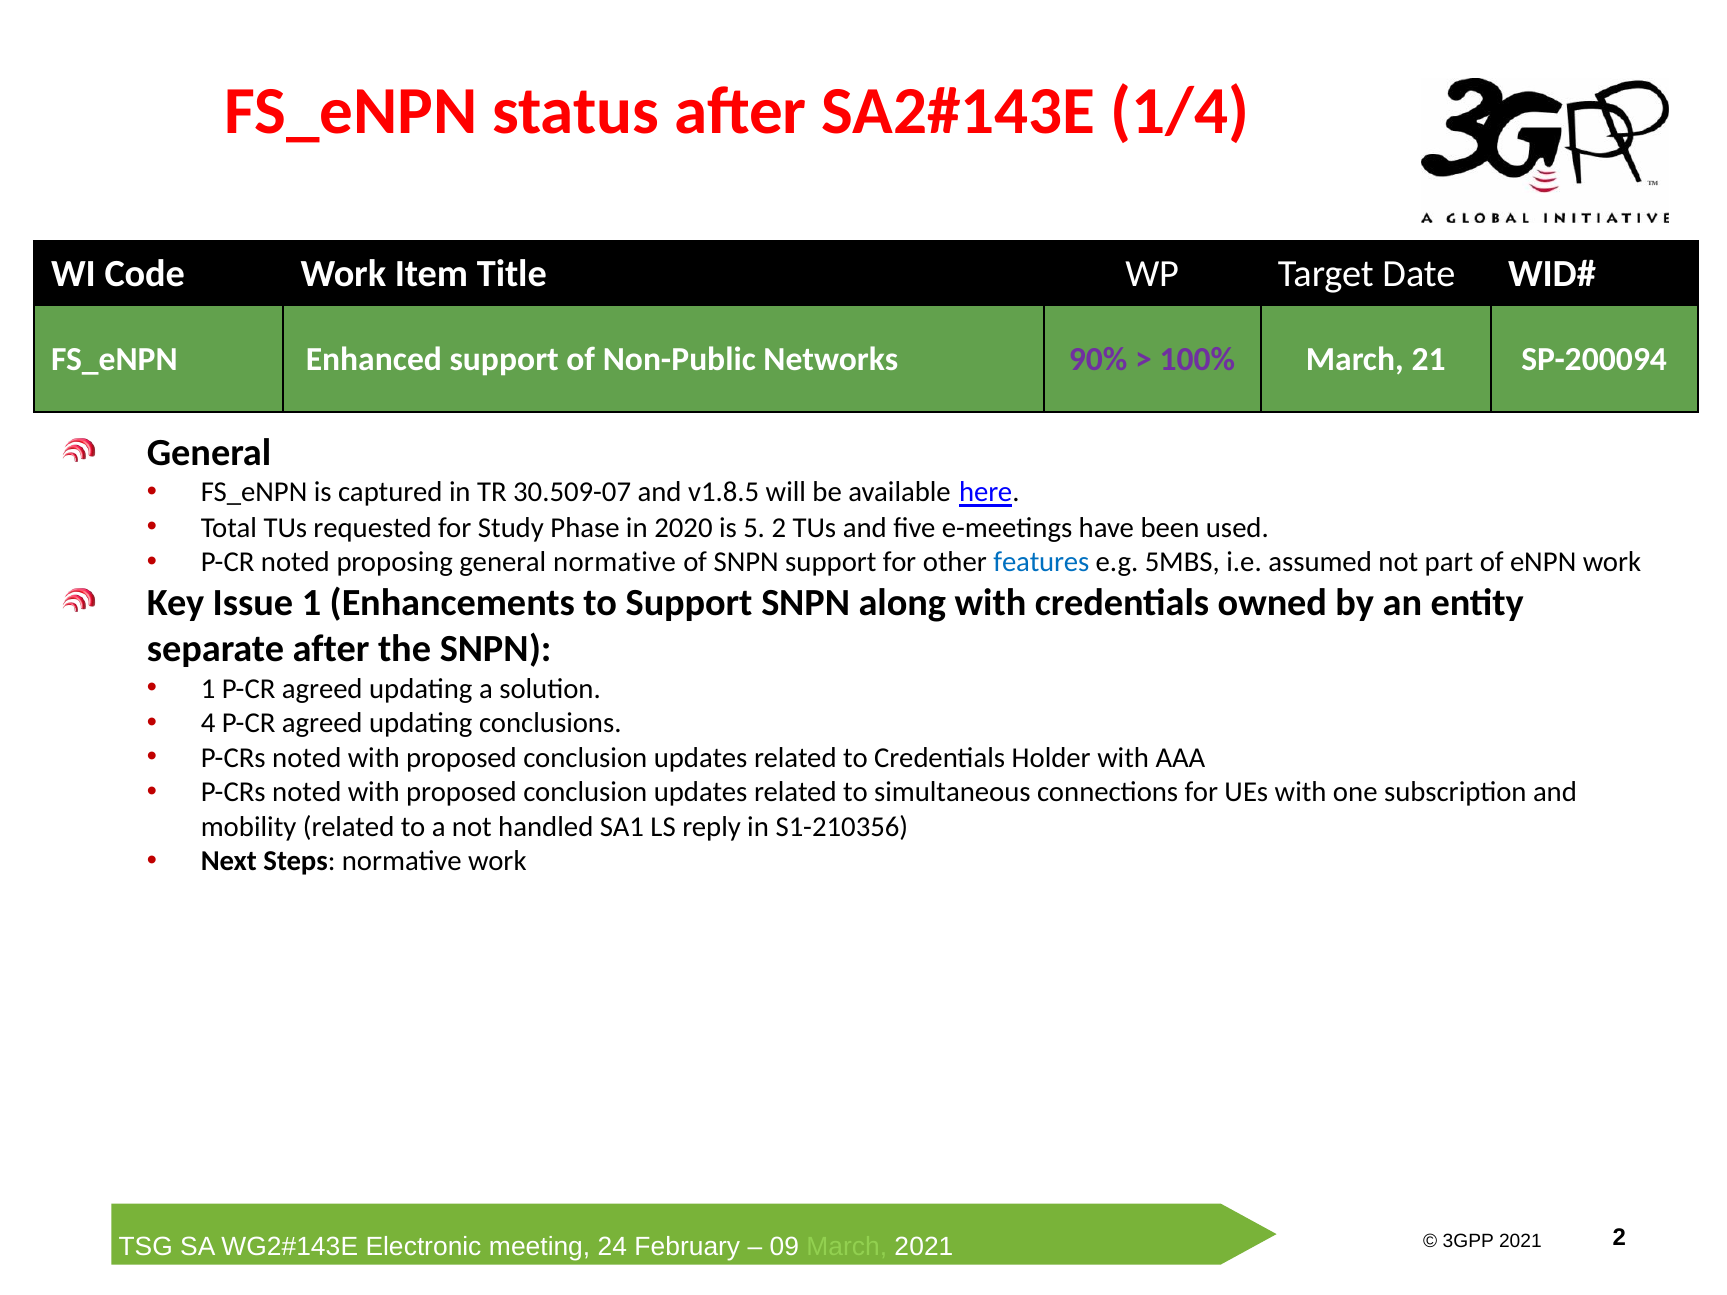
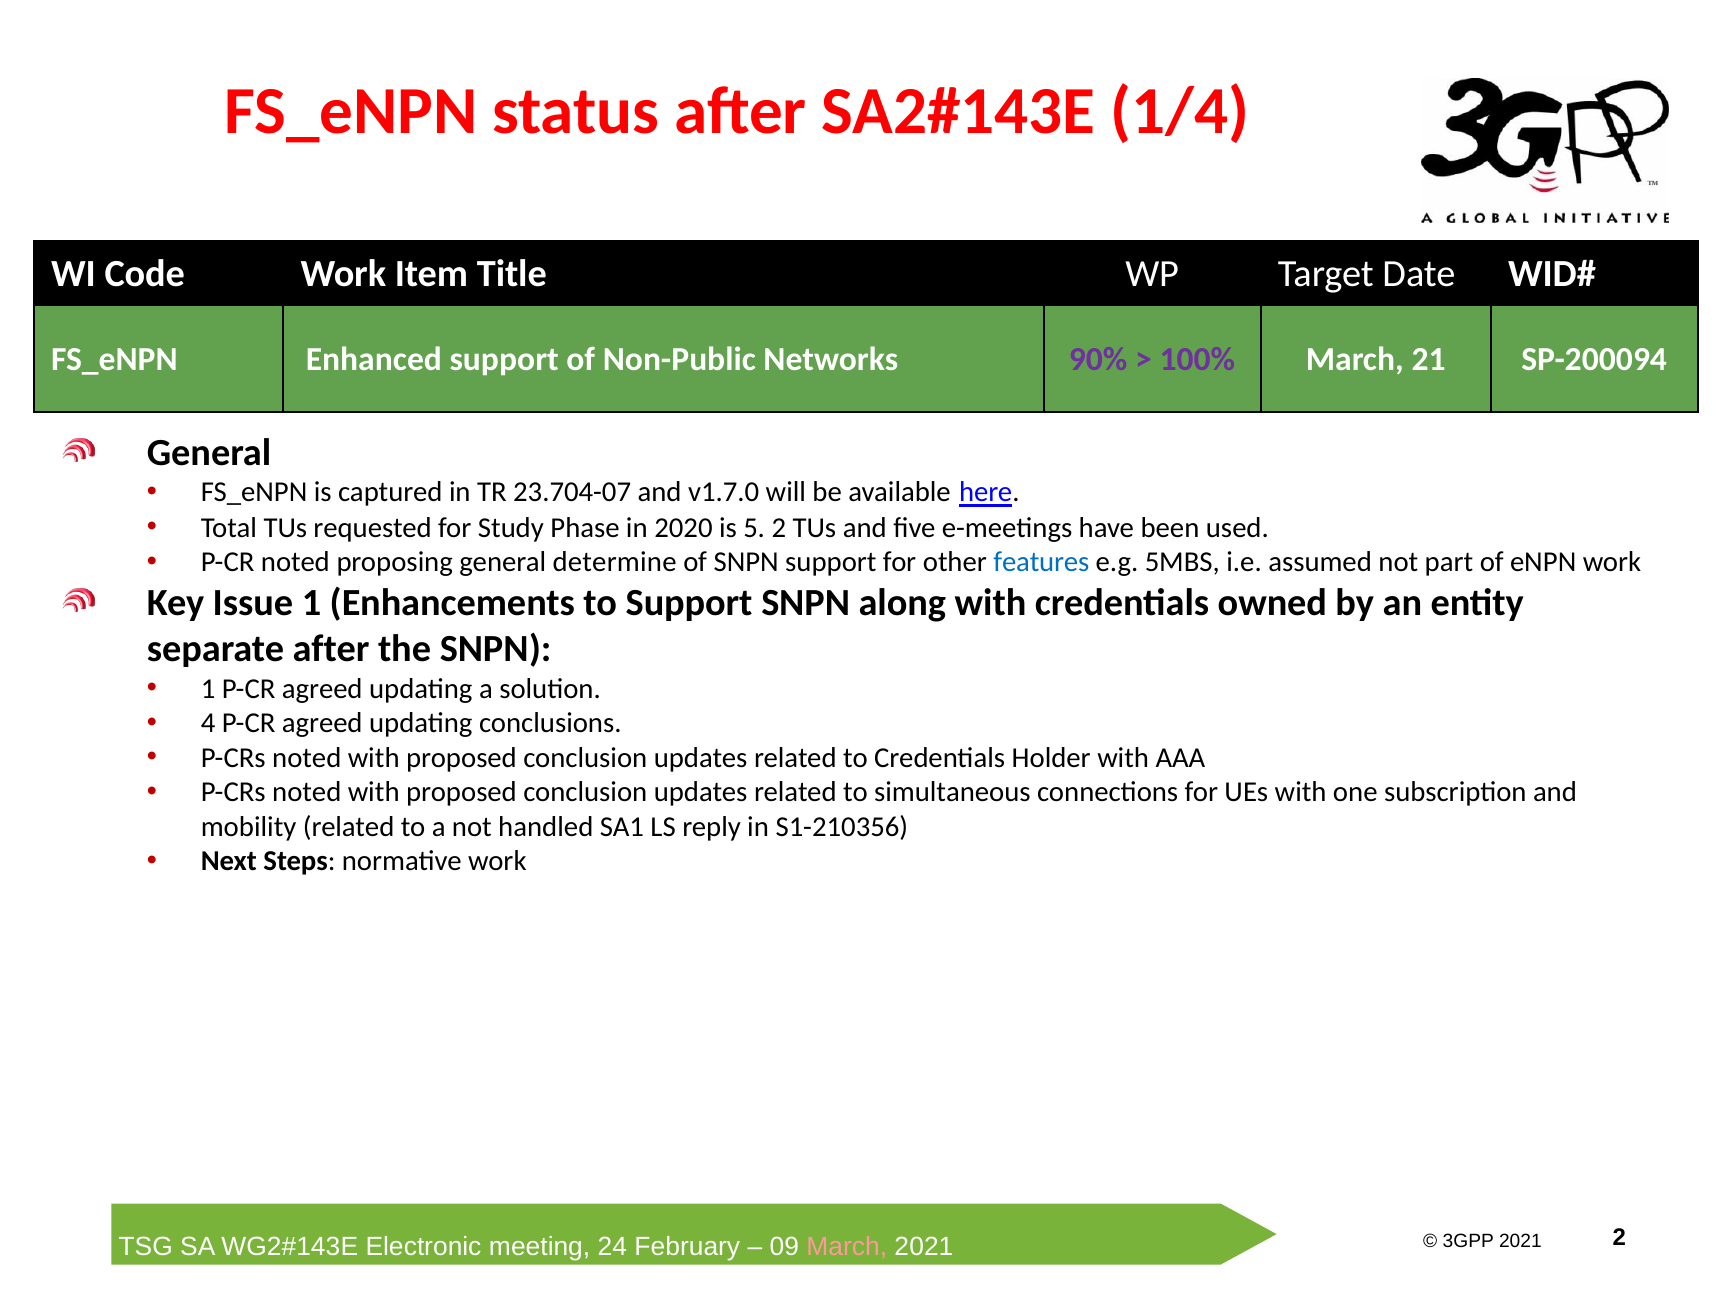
30.509-07: 30.509-07 -> 23.704-07 (572, 493)
v1.8.5: v1.8.5 -> v1.7.0 (724, 493)
general normative: normative -> determine (615, 562)
March colour: light green -> pink (847, 1247)
